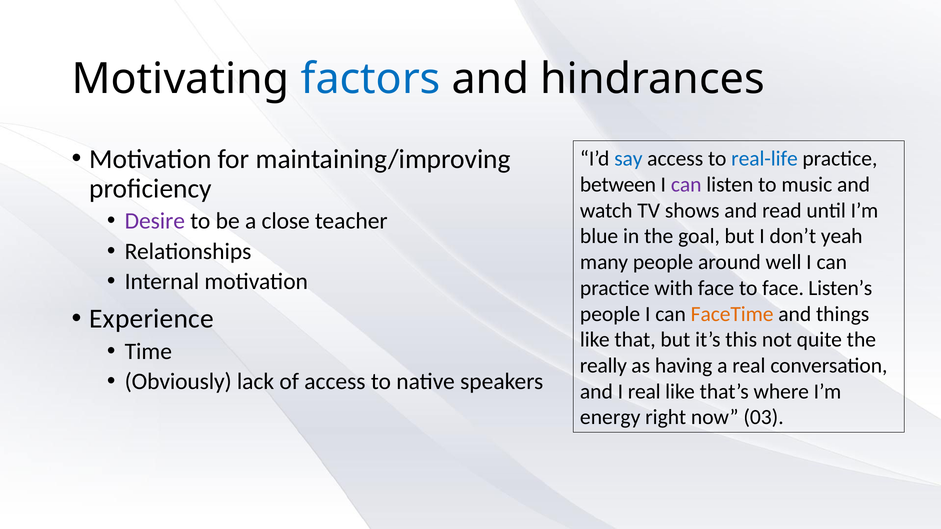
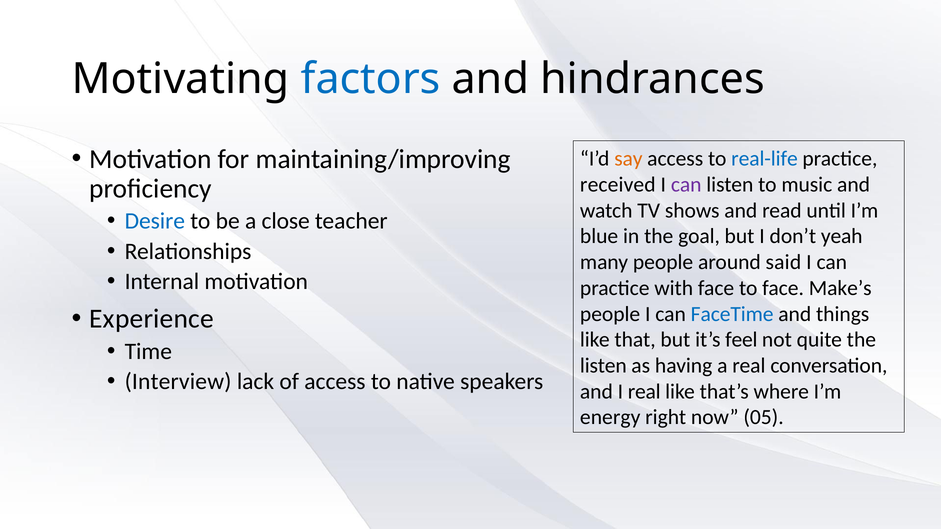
say colour: blue -> orange (628, 159)
between: between -> received (618, 185)
Desire colour: purple -> blue (155, 221)
well: well -> said (783, 262)
Listen’s: Listen’s -> Make’s (840, 288)
FaceTime colour: orange -> blue (732, 314)
this: this -> feel (741, 340)
really: really -> listen (603, 366)
Obviously: Obviously -> Interview (178, 382)
03: 03 -> 05 (764, 418)
